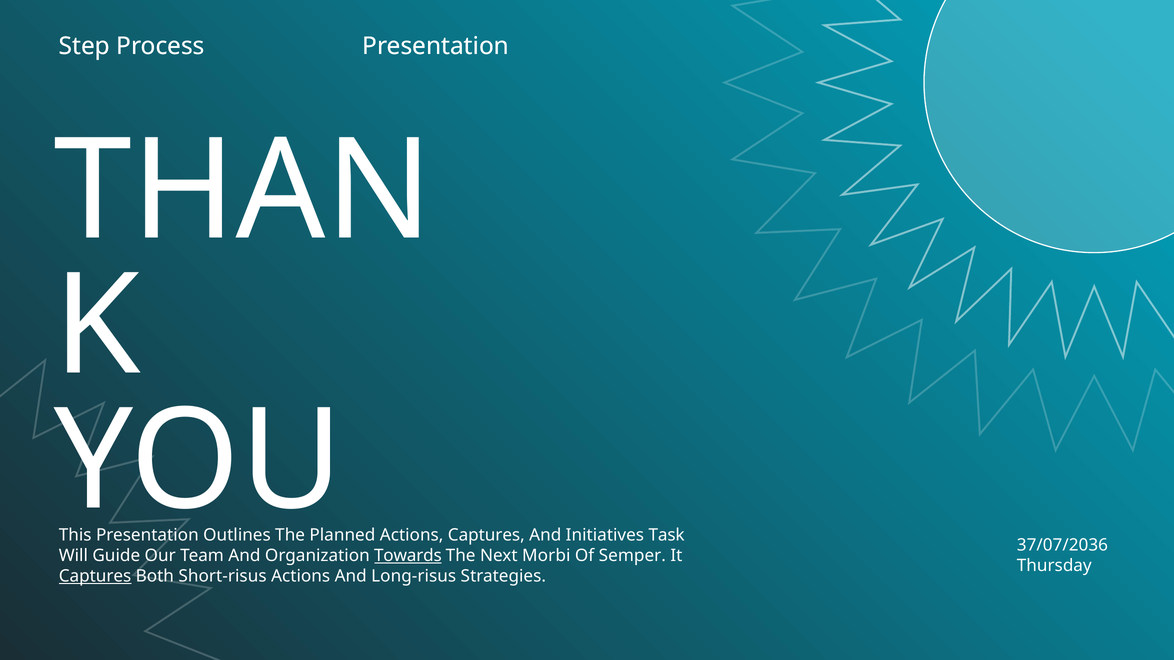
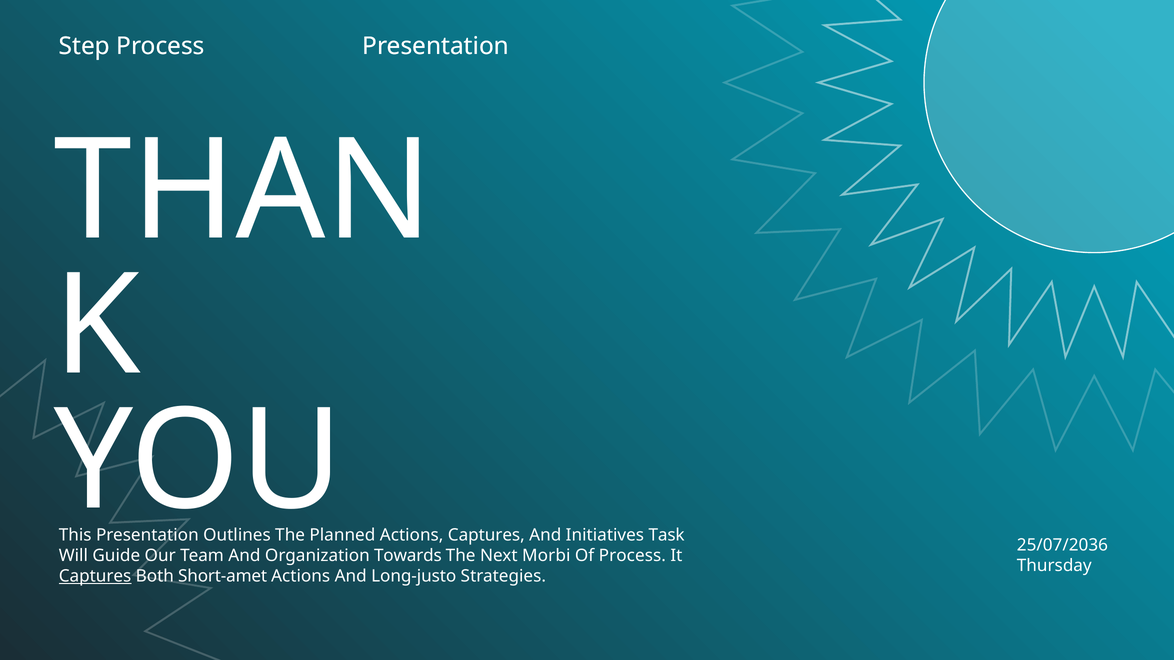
37/07/2036: 37/07/2036 -> 25/07/2036 (1062, 546)
Towards underline: present -> none (408, 556)
Of Semper: Semper -> Process (632, 556)
Short-risus: Short-risus -> Short-amet (223, 576)
Long-risus: Long-risus -> Long-justo (414, 576)
